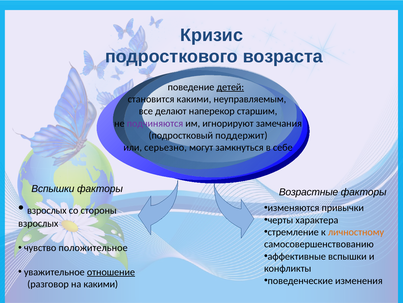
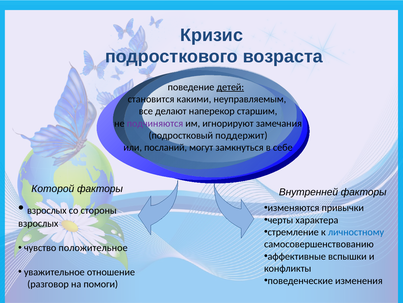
серьезно: серьезно -> посланий (166, 147)
Вспышки: Вспышки -> Которой (53, 188)
Возрастные: Возрастные -> Внутренней (309, 192)
личностному colour: orange -> blue (356, 232)
отношение underline: present -> none (111, 271)
на какими: какими -> помоги (101, 284)
